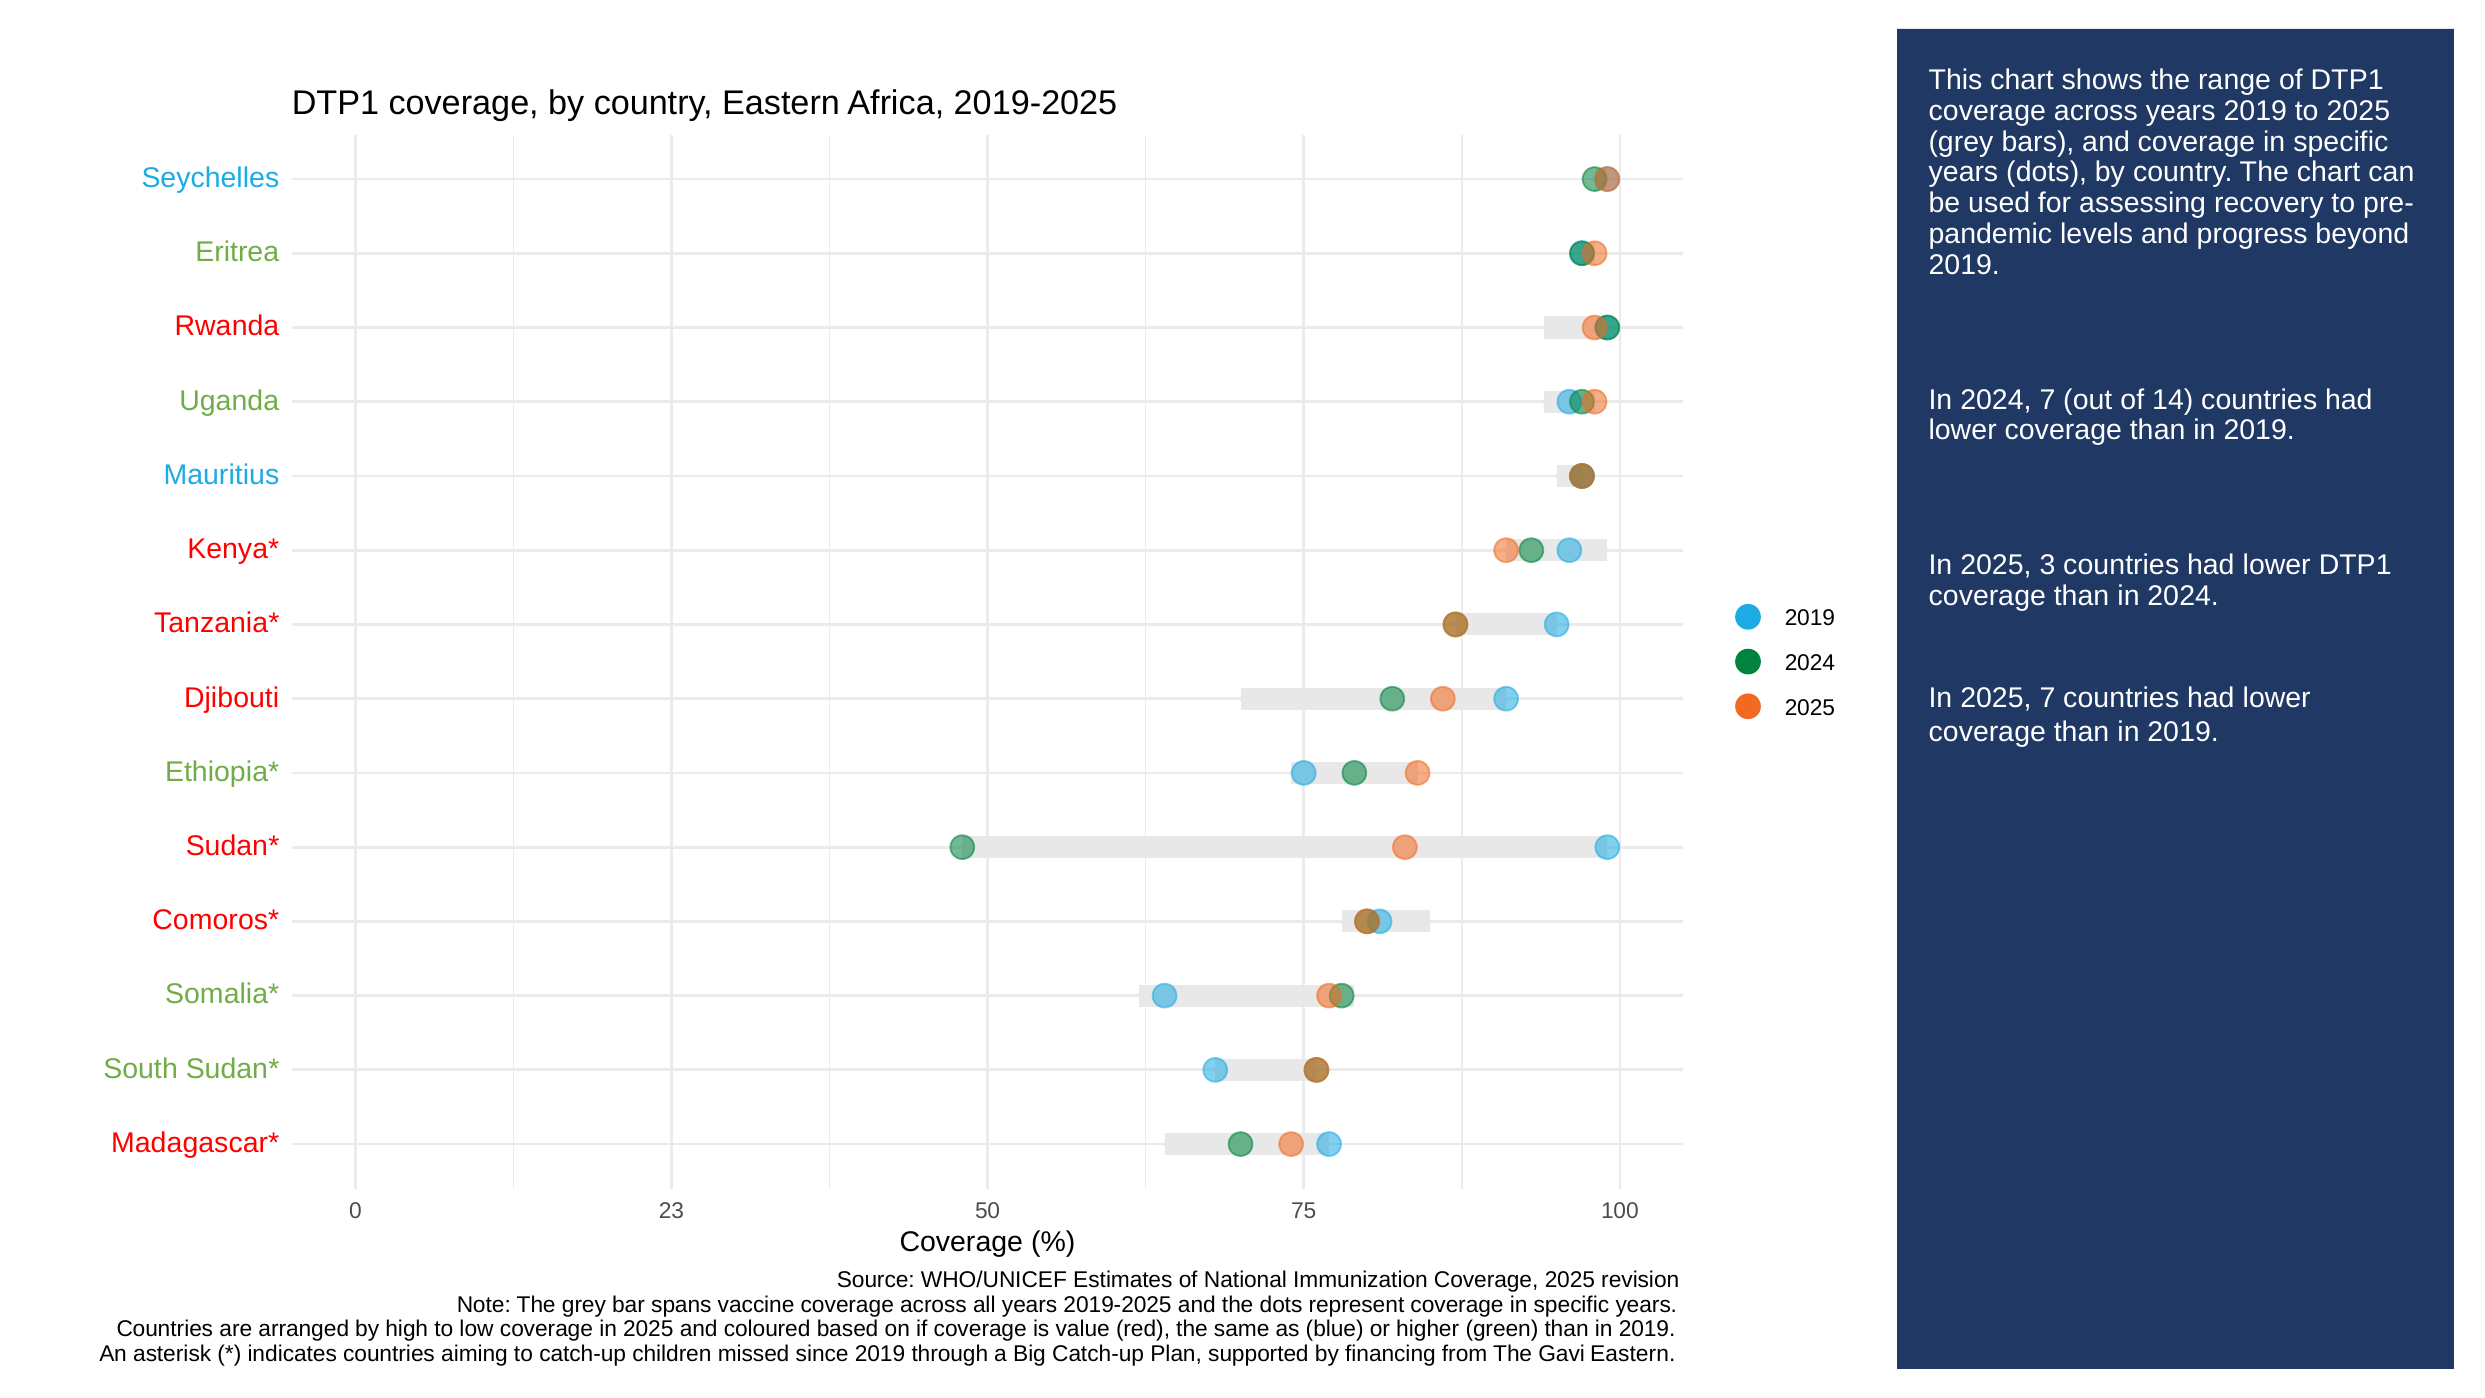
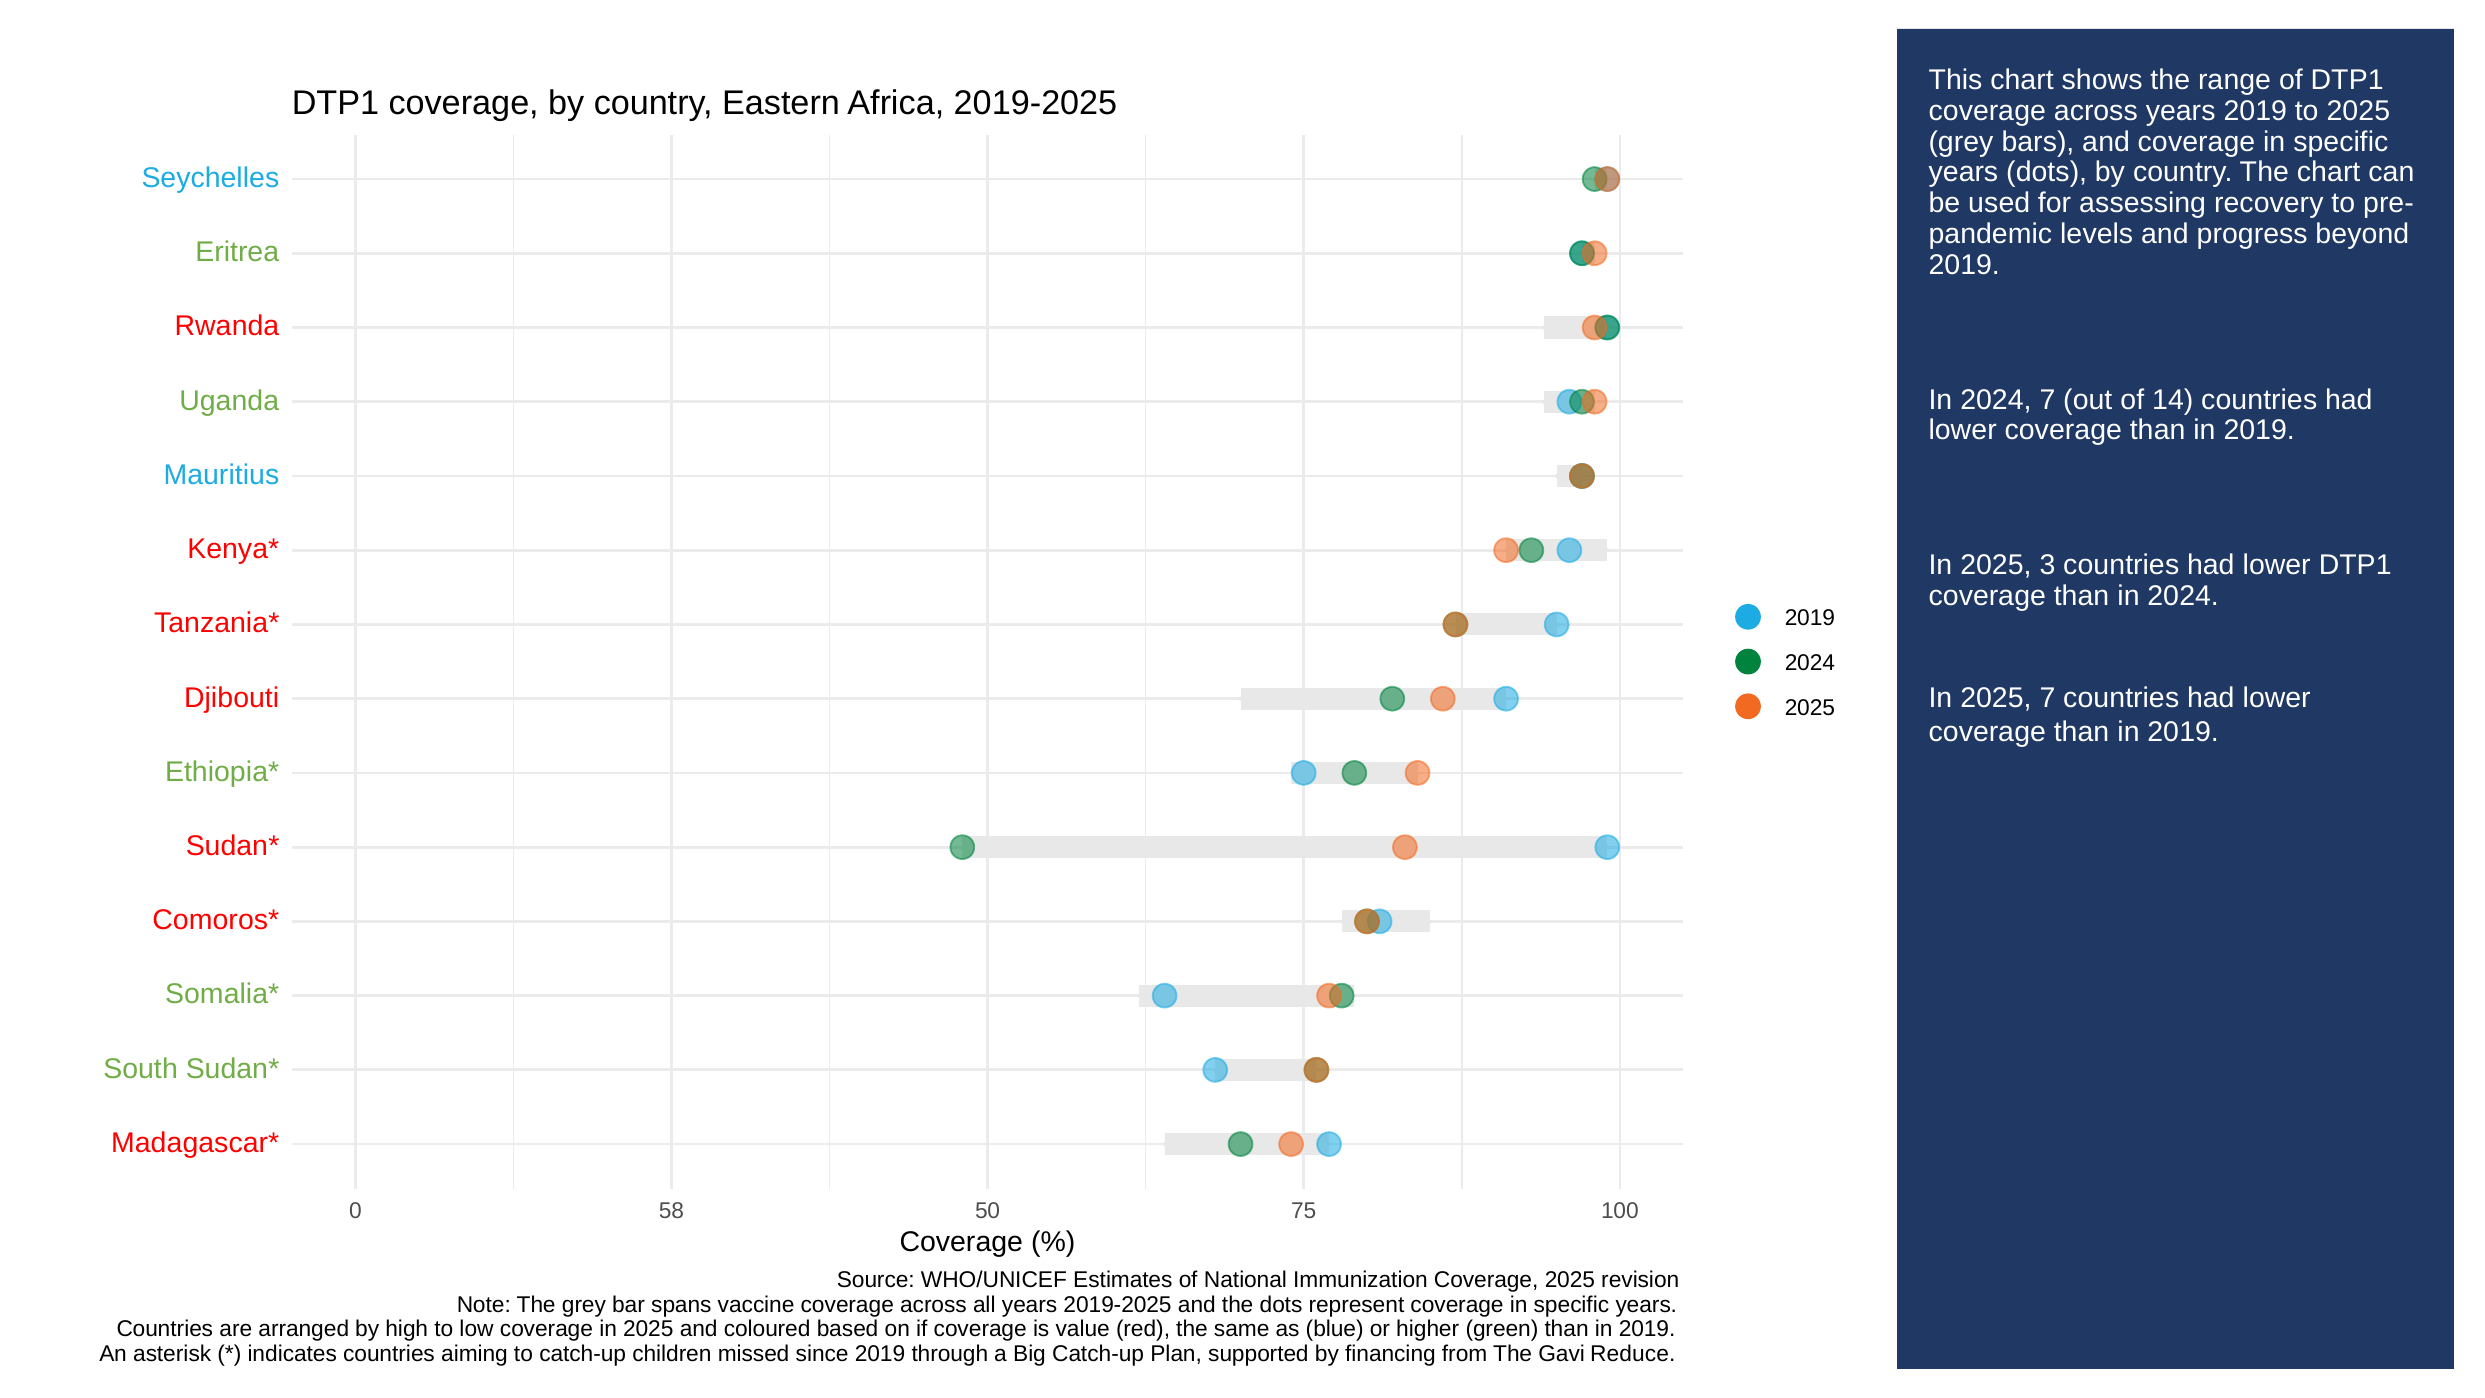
23: 23 -> 58 (671, 1211)
Gavi Eastern: Eastern -> Reduce (1633, 1354)
